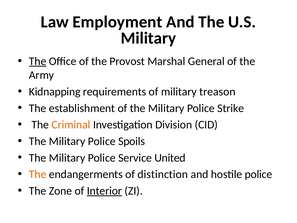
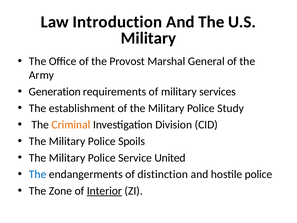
Employment: Employment -> Introduction (117, 22)
The underline: present -> none (38, 61)
Kidnapping: Kidnapping -> Generation (55, 92)
treason: treason -> services (218, 92)
Strike: Strike -> Study (231, 108)
The colour: orange -> blue (38, 174)
